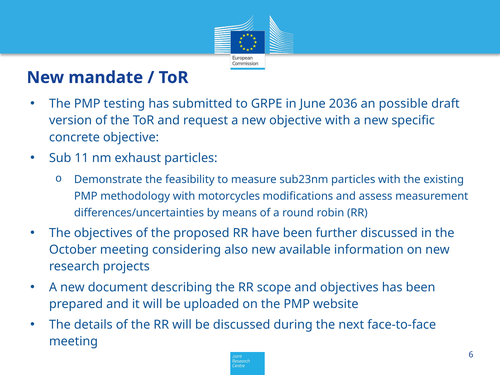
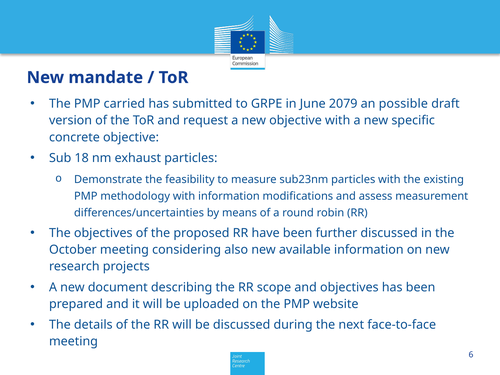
testing: testing -> carried (124, 104)
2036: 2036 -> 2079 (343, 104)
11: 11 -> 18 (82, 158)
with motorcycles: motorcycles -> information (229, 196)
